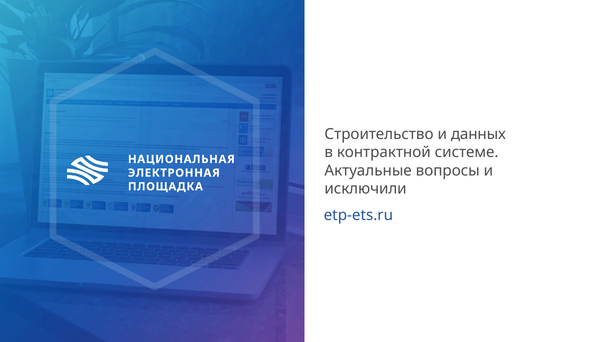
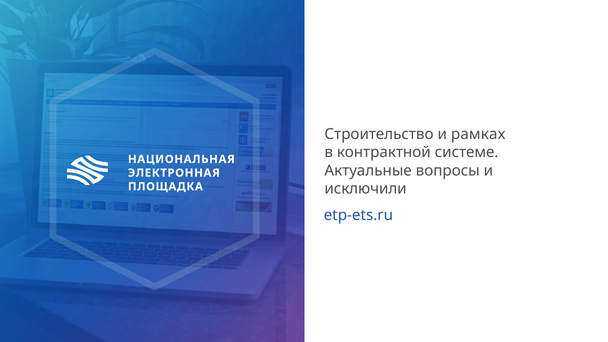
данных: данных -> рамках (478, 134)
